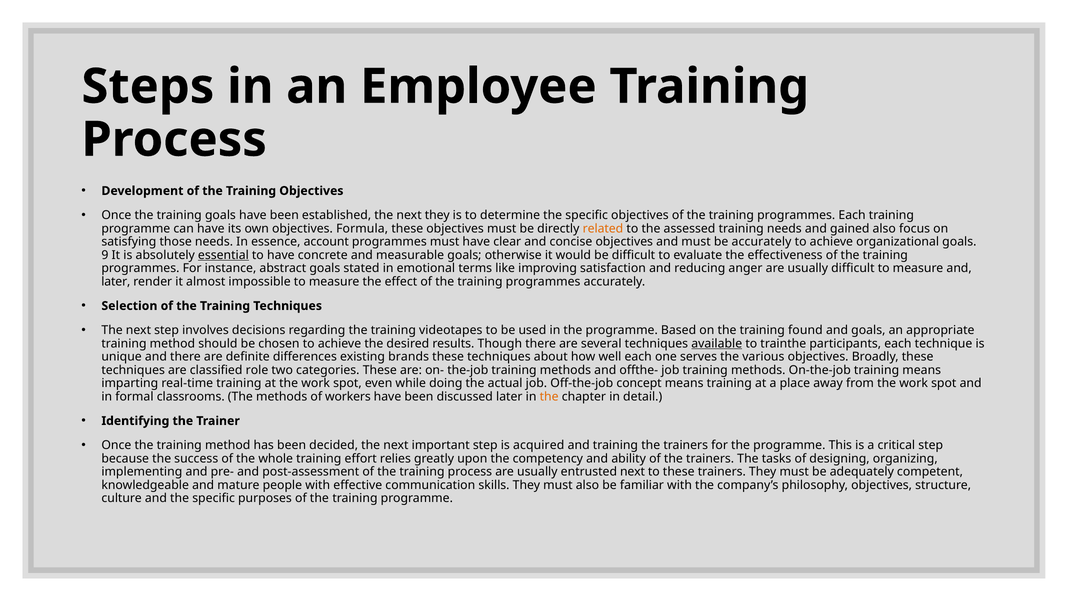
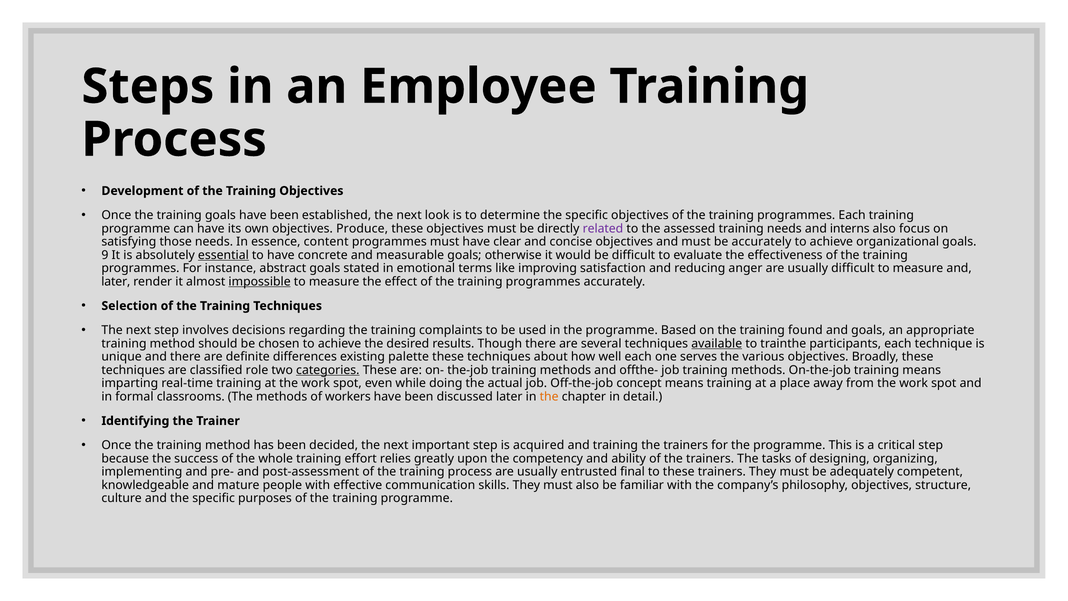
next they: they -> look (437, 215)
Formula: Formula -> Produce (362, 228)
related colour: orange -> purple (603, 228)
gained: gained -> interns (850, 228)
account: account -> content (326, 242)
impossible underline: none -> present (260, 281)
videotapes: videotapes -> complaints (451, 330)
brands: brands -> palette (409, 357)
categories underline: none -> present (328, 370)
entrusted next: next -> final (632, 472)
